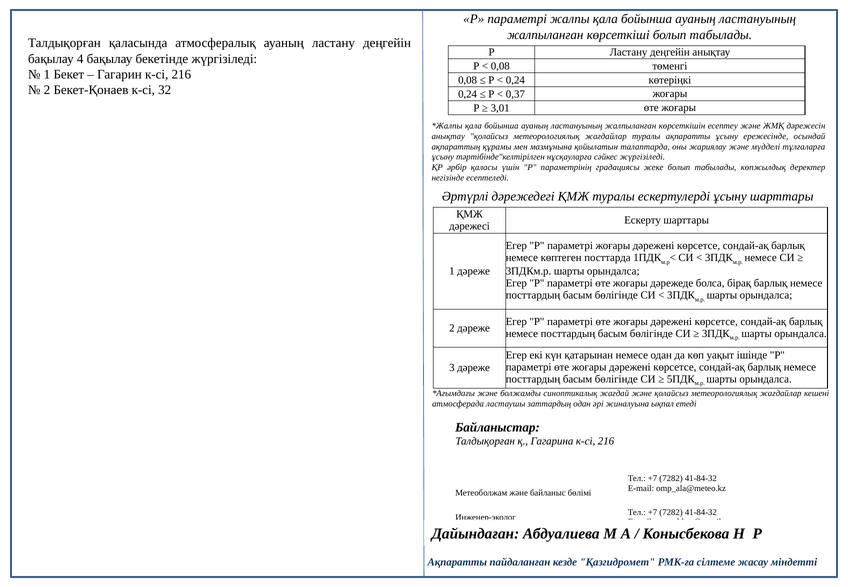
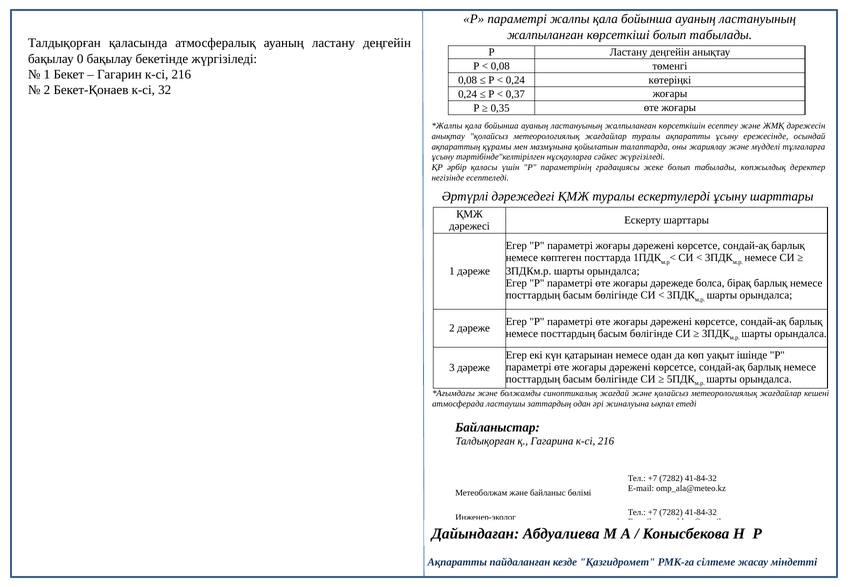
4: 4 -> 0 (80, 59)
3,01: 3,01 -> 0,35 (500, 108)
